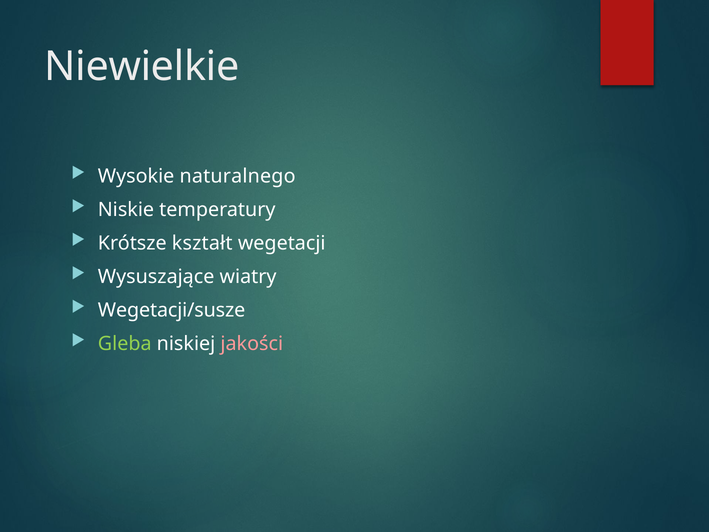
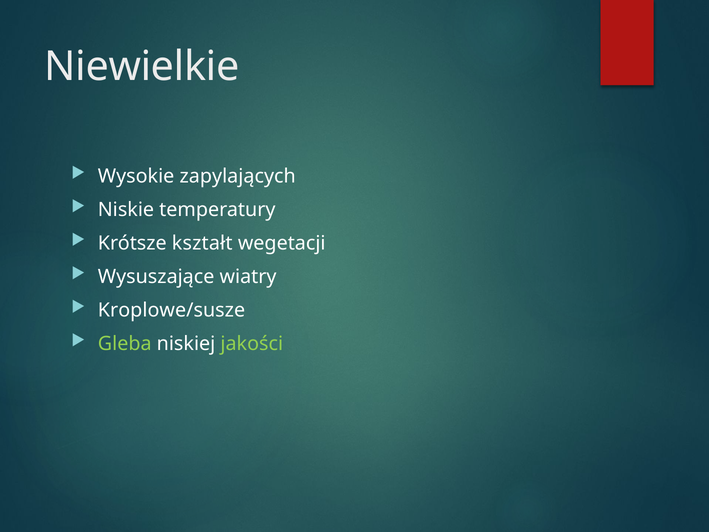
naturalnego: naturalnego -> zapylających (238, 176)
Wegetacji/susze: Wegetacji/susze -> Kroplowe/susze (171, 310)
jakości colour: pink -> light green (252, 343)
